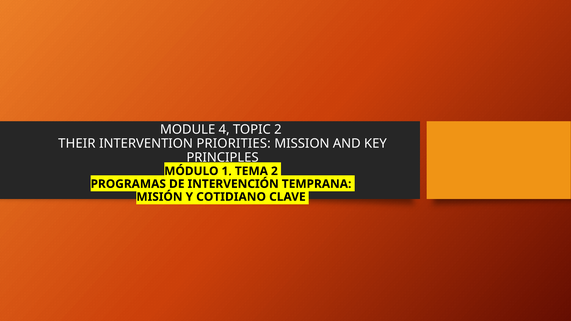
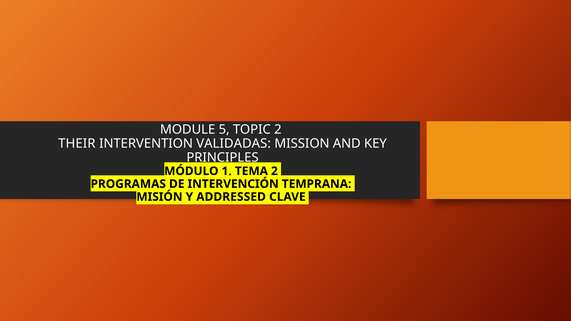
4: 4 -> 5 (224, 129)
PRIORITIES: PRIORITIES -> VALIDADAS (234, 144)
COTIDIANO: COTIDIANO -> ADDRESSED (231, 197)
